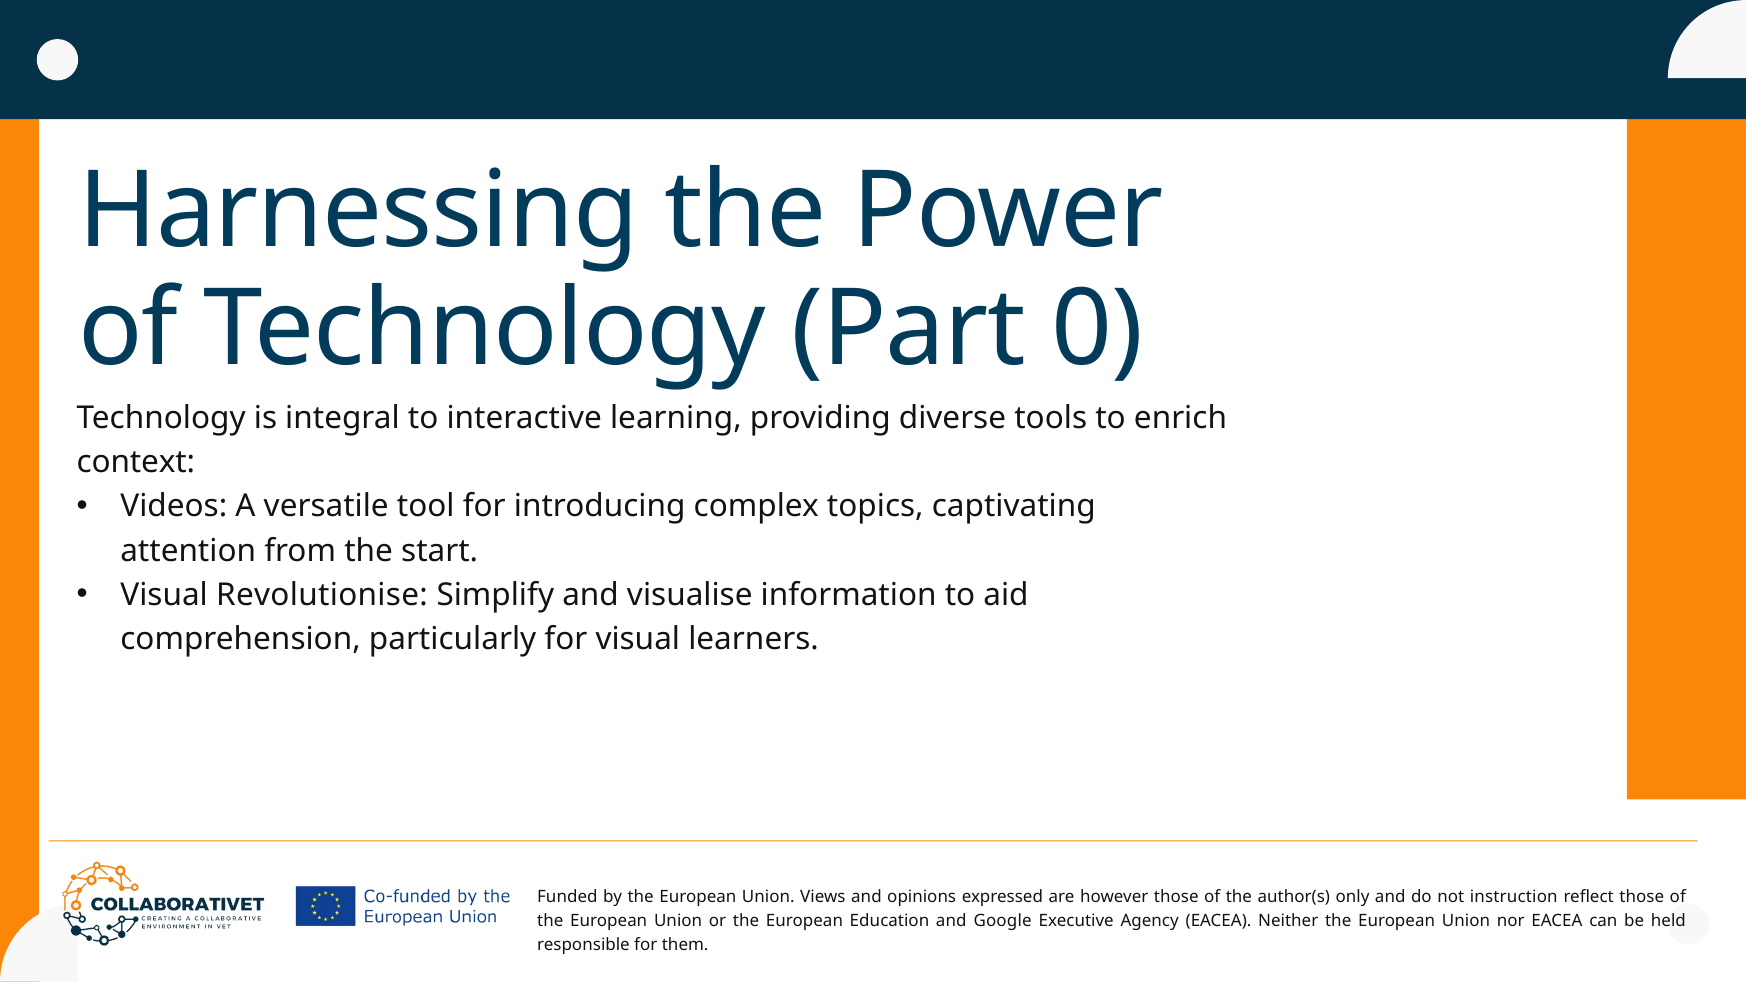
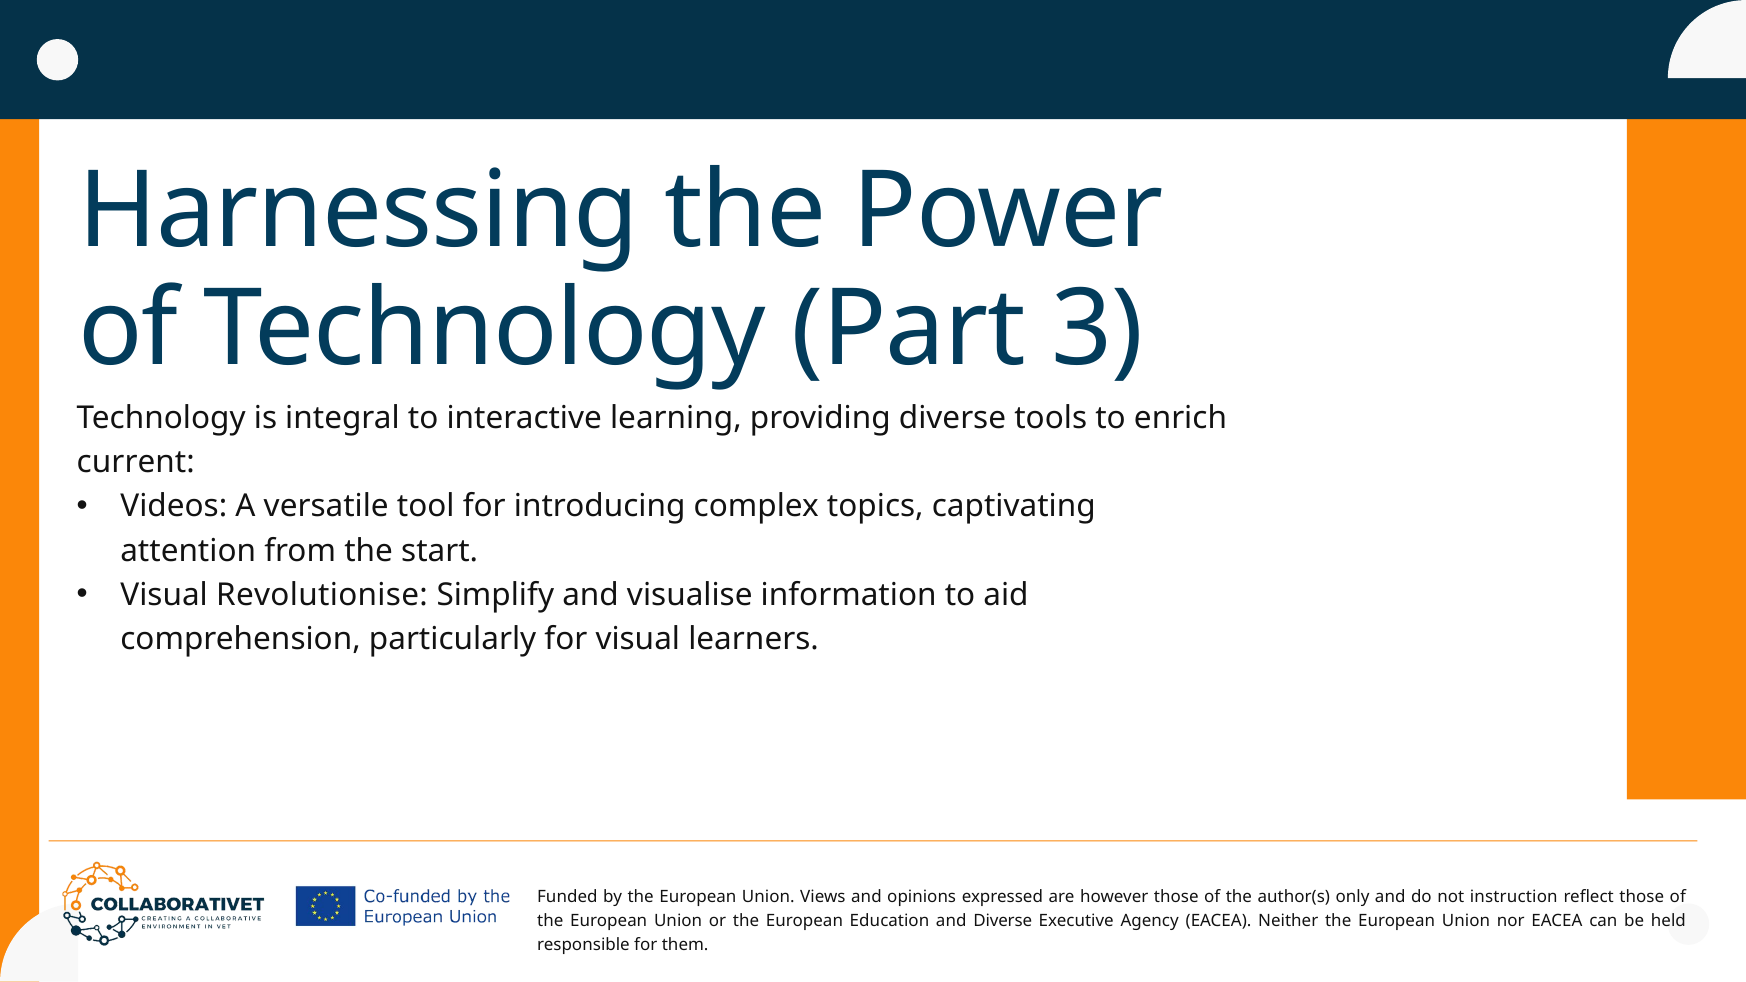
0: 0 -> 3 (1098, 329)
context: context -> current (136, 462)
and Google: Google -> Diverse (1003, 921)
